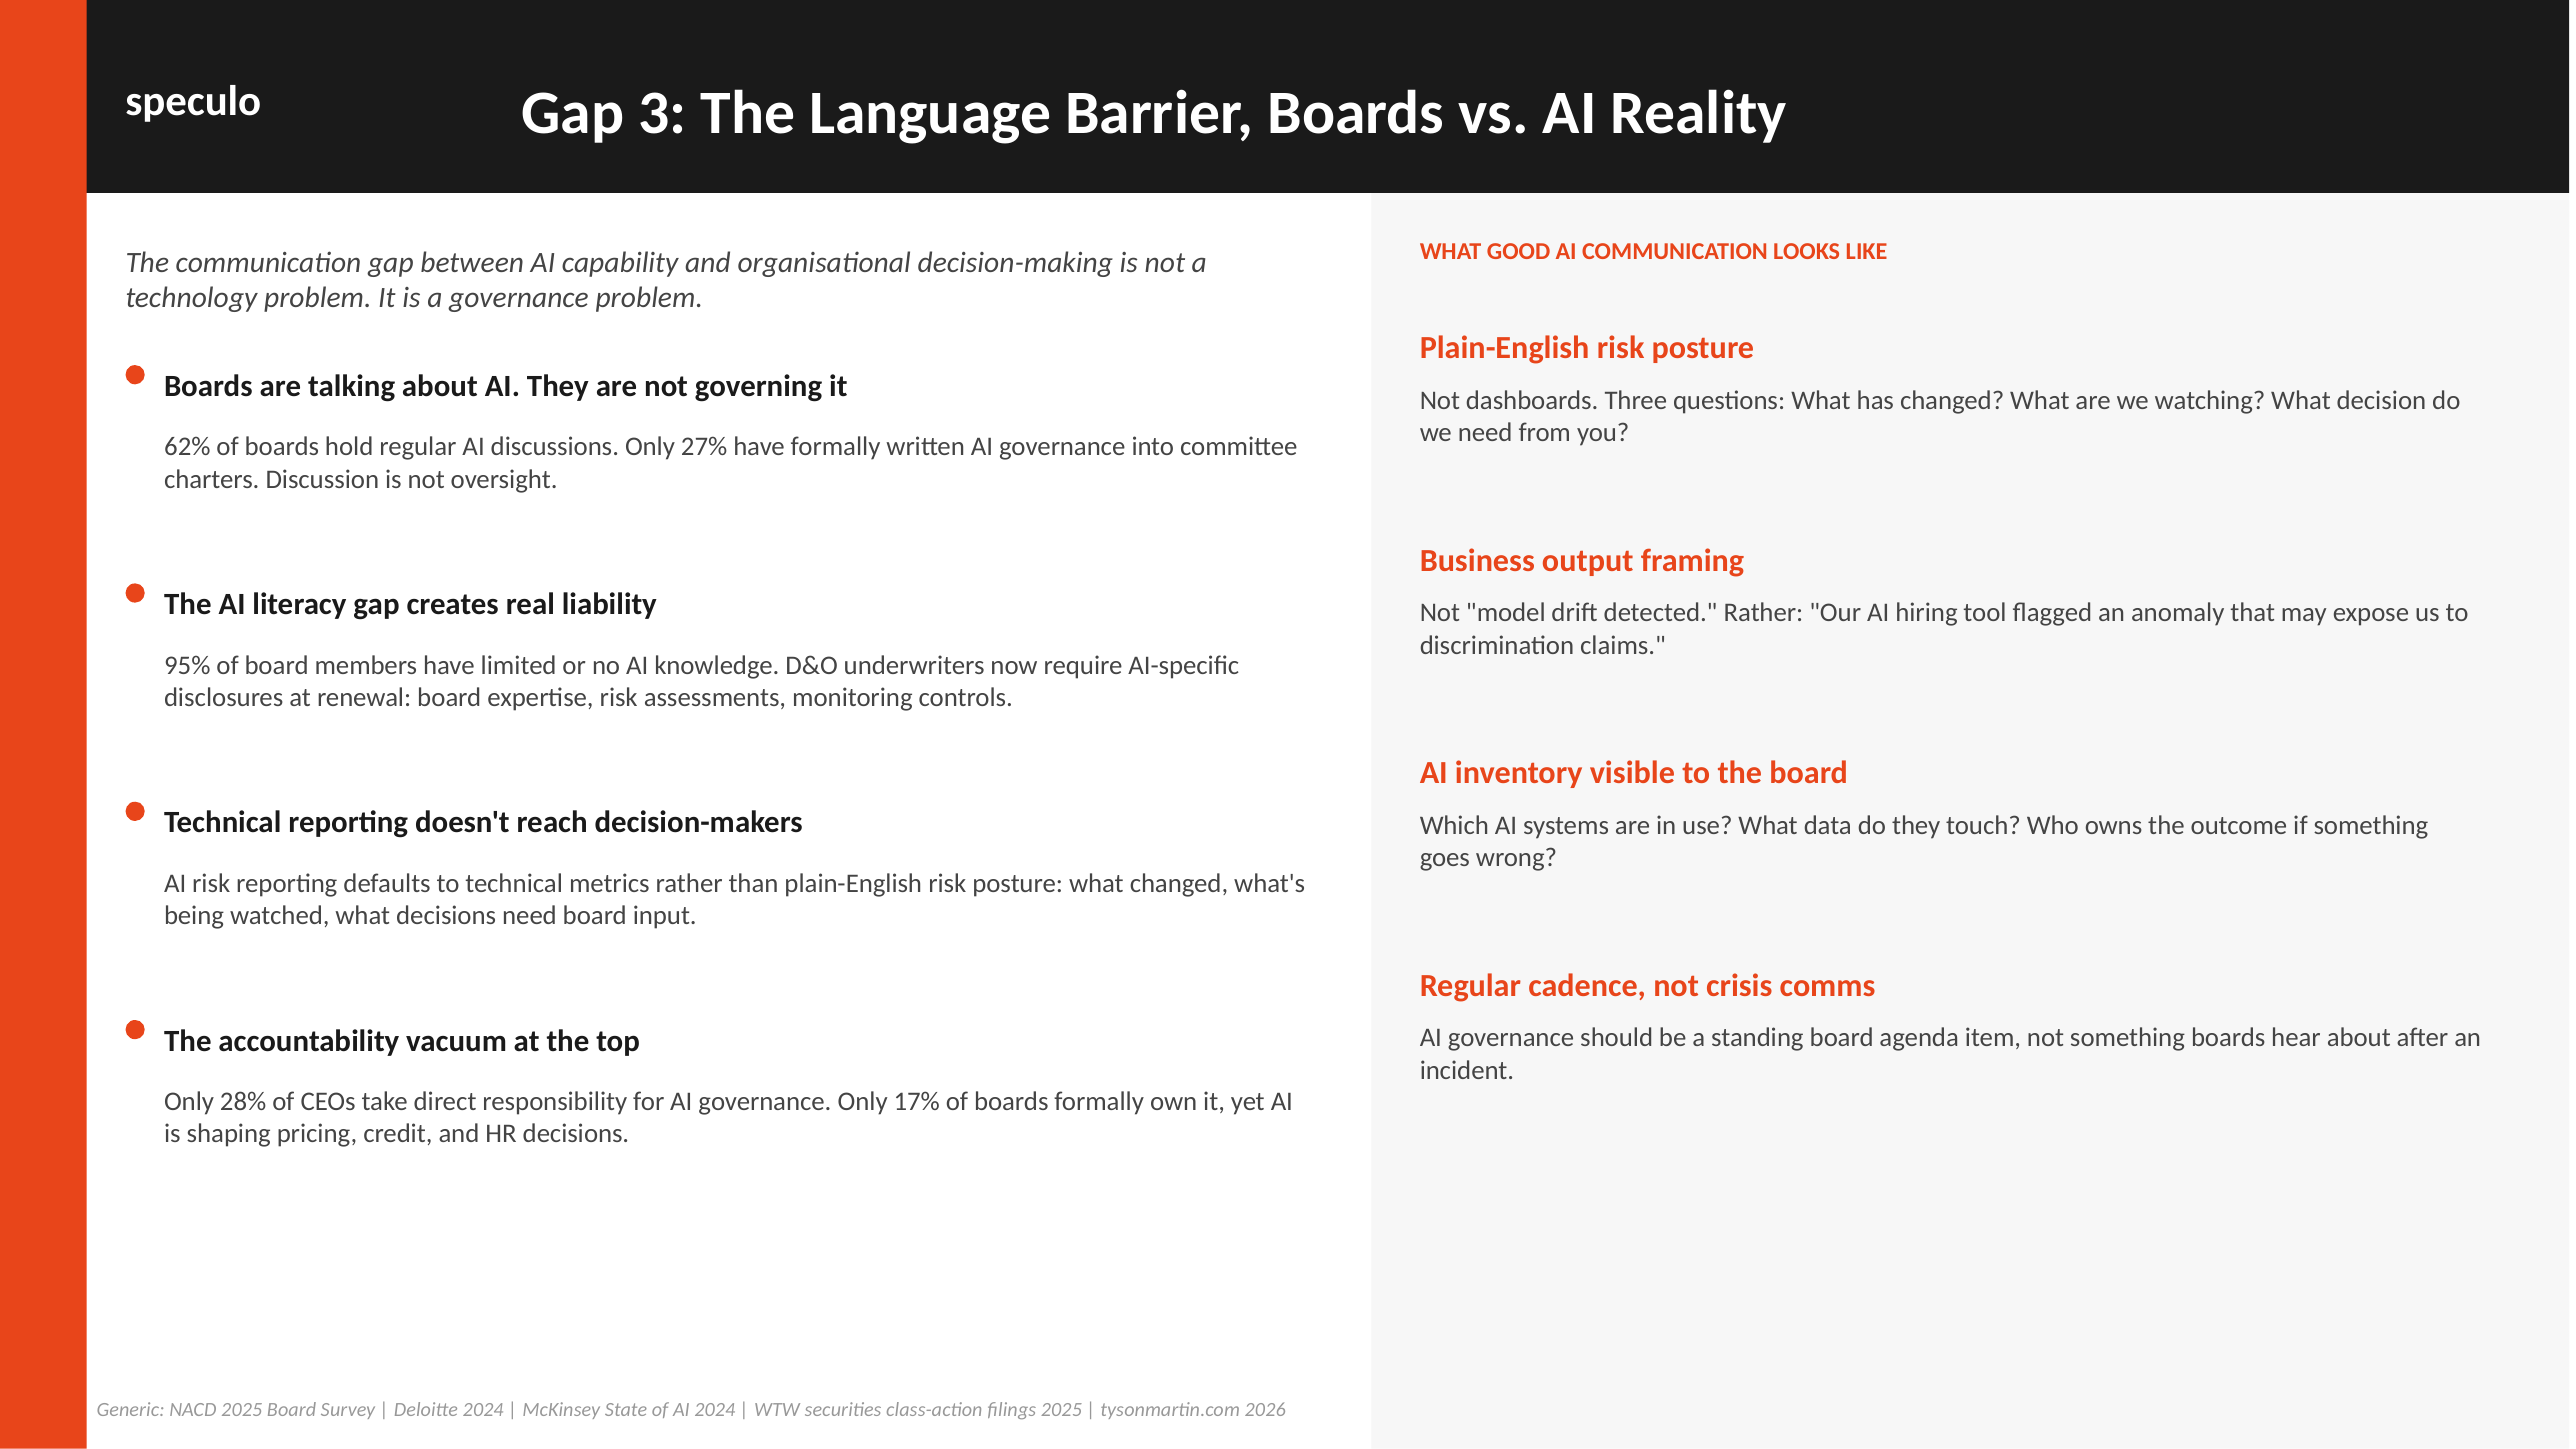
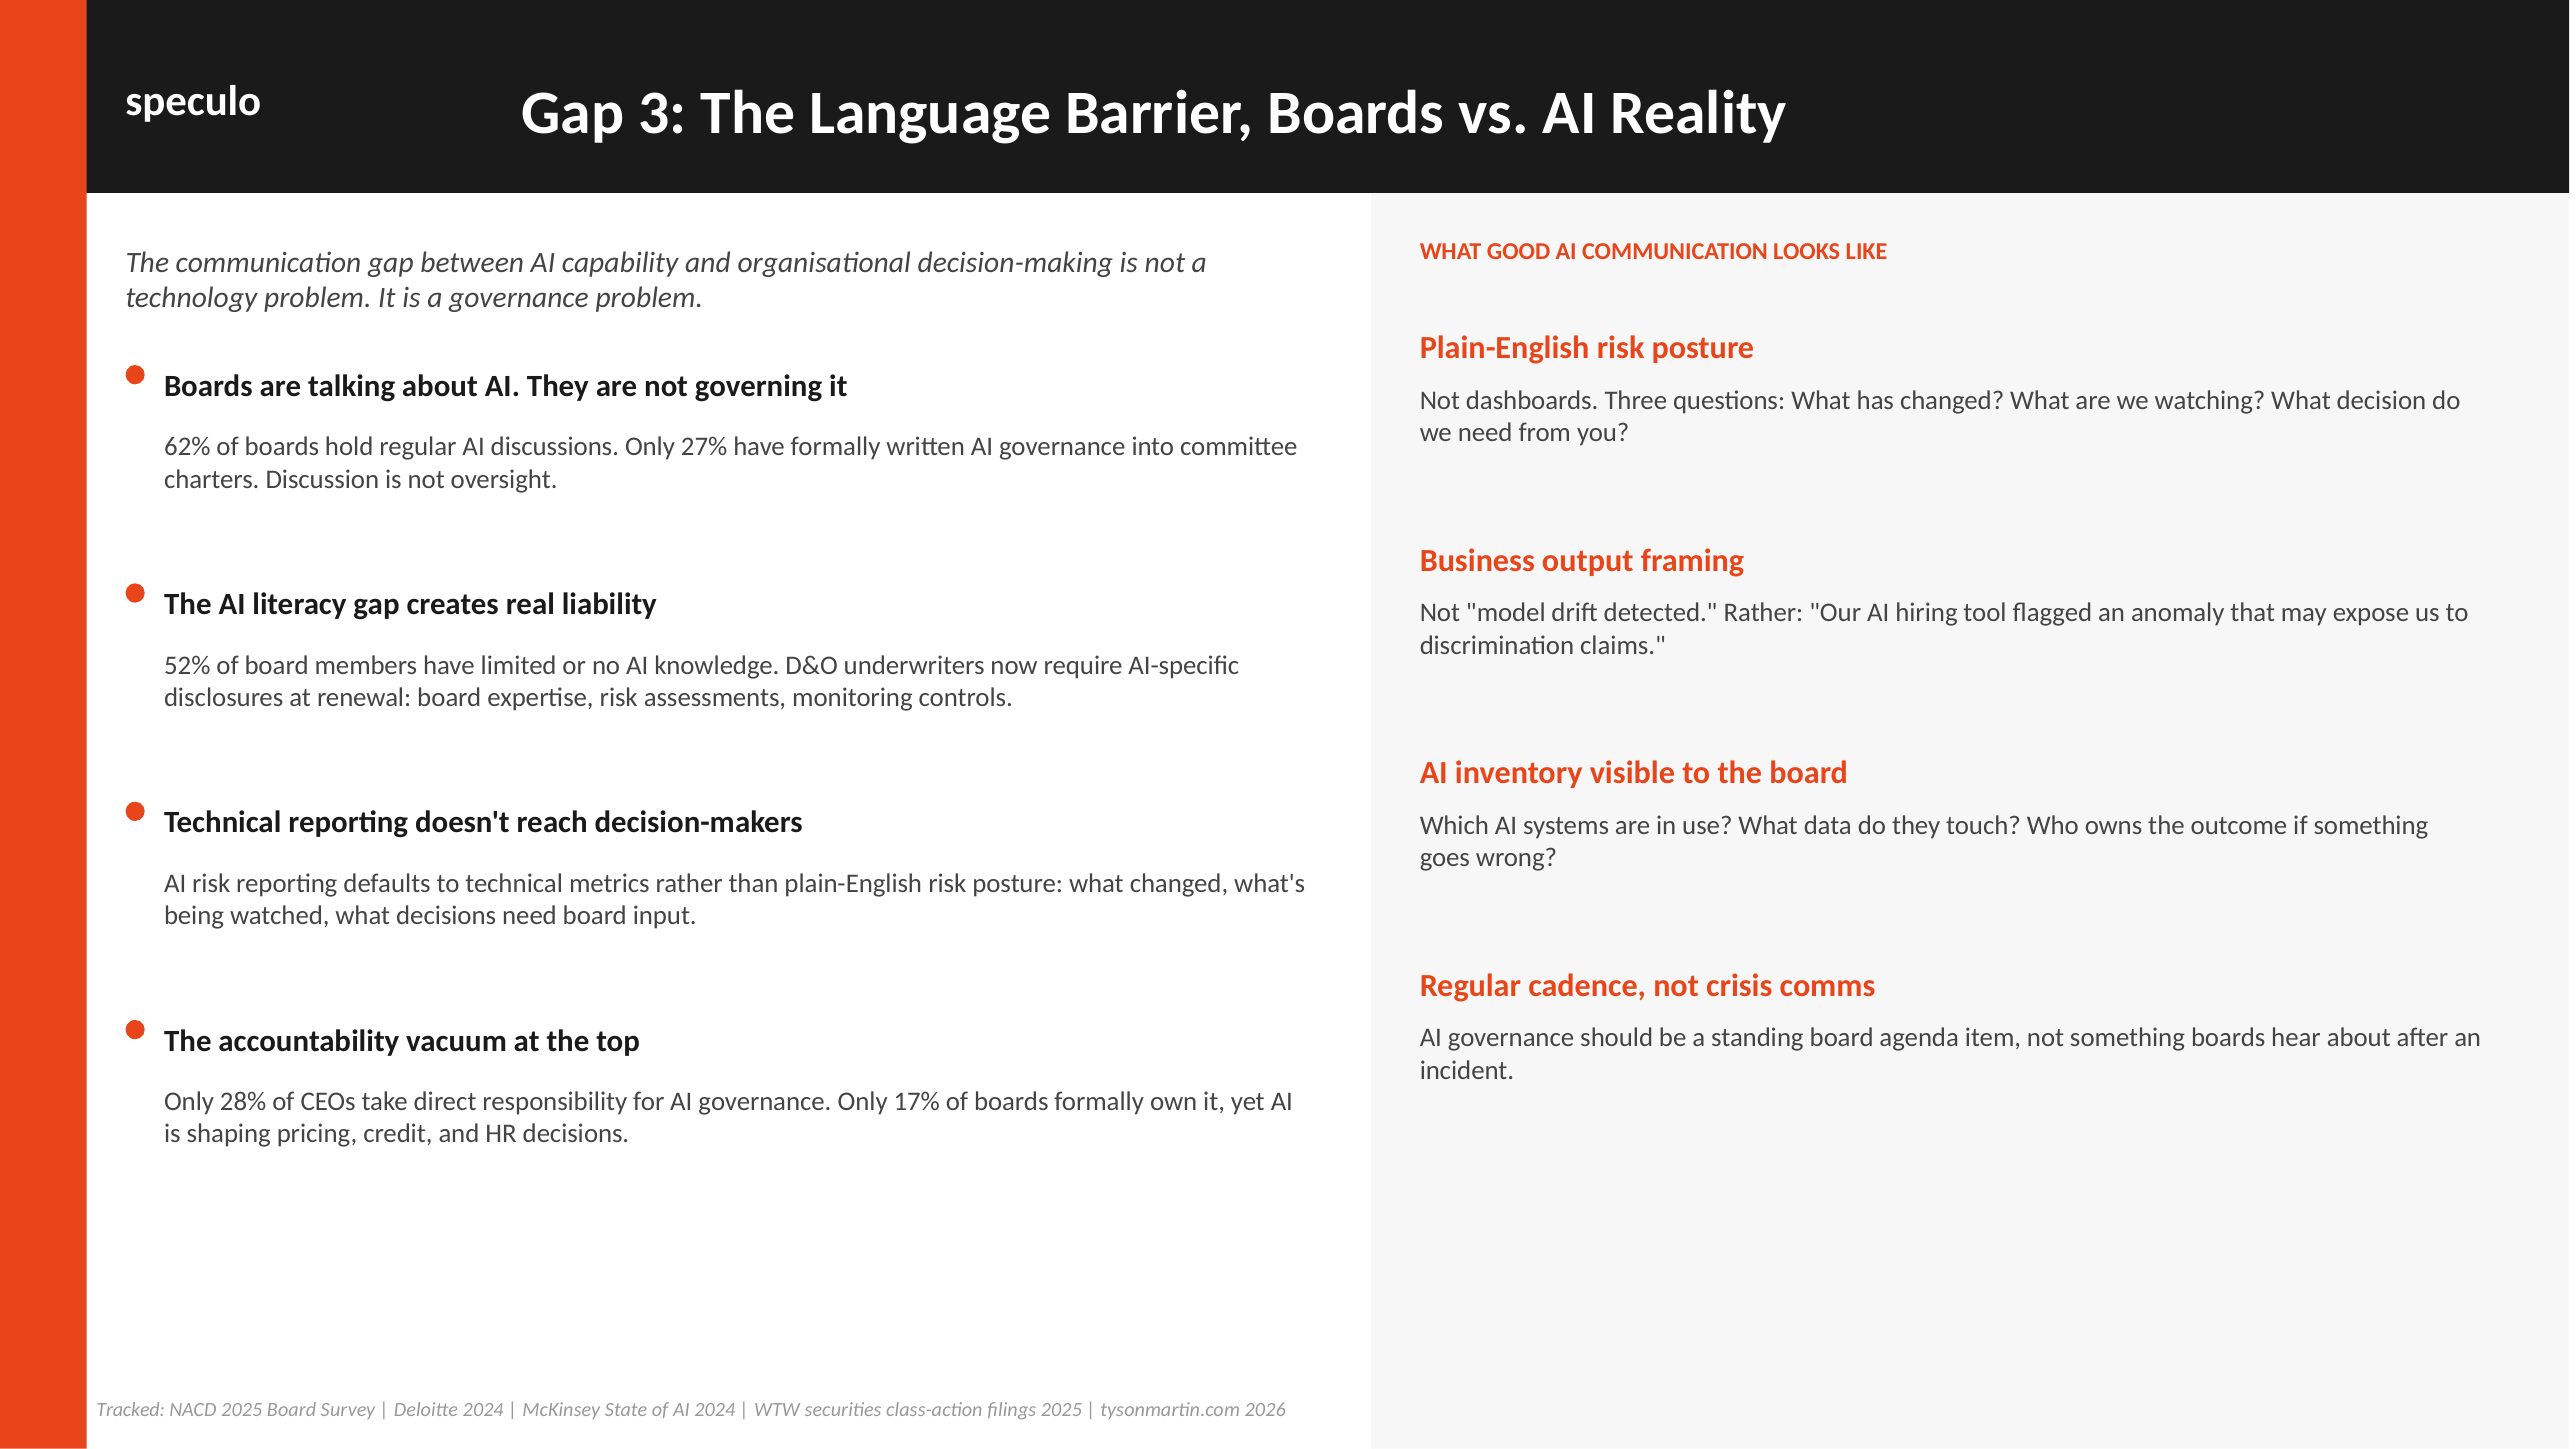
95%: 95% -> 52% (187, 665)
Generic: Generic -> Tracked (131, 1409)
